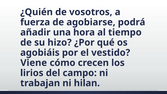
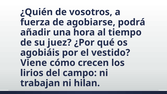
hizo: hizo -> juez (60, 42)
